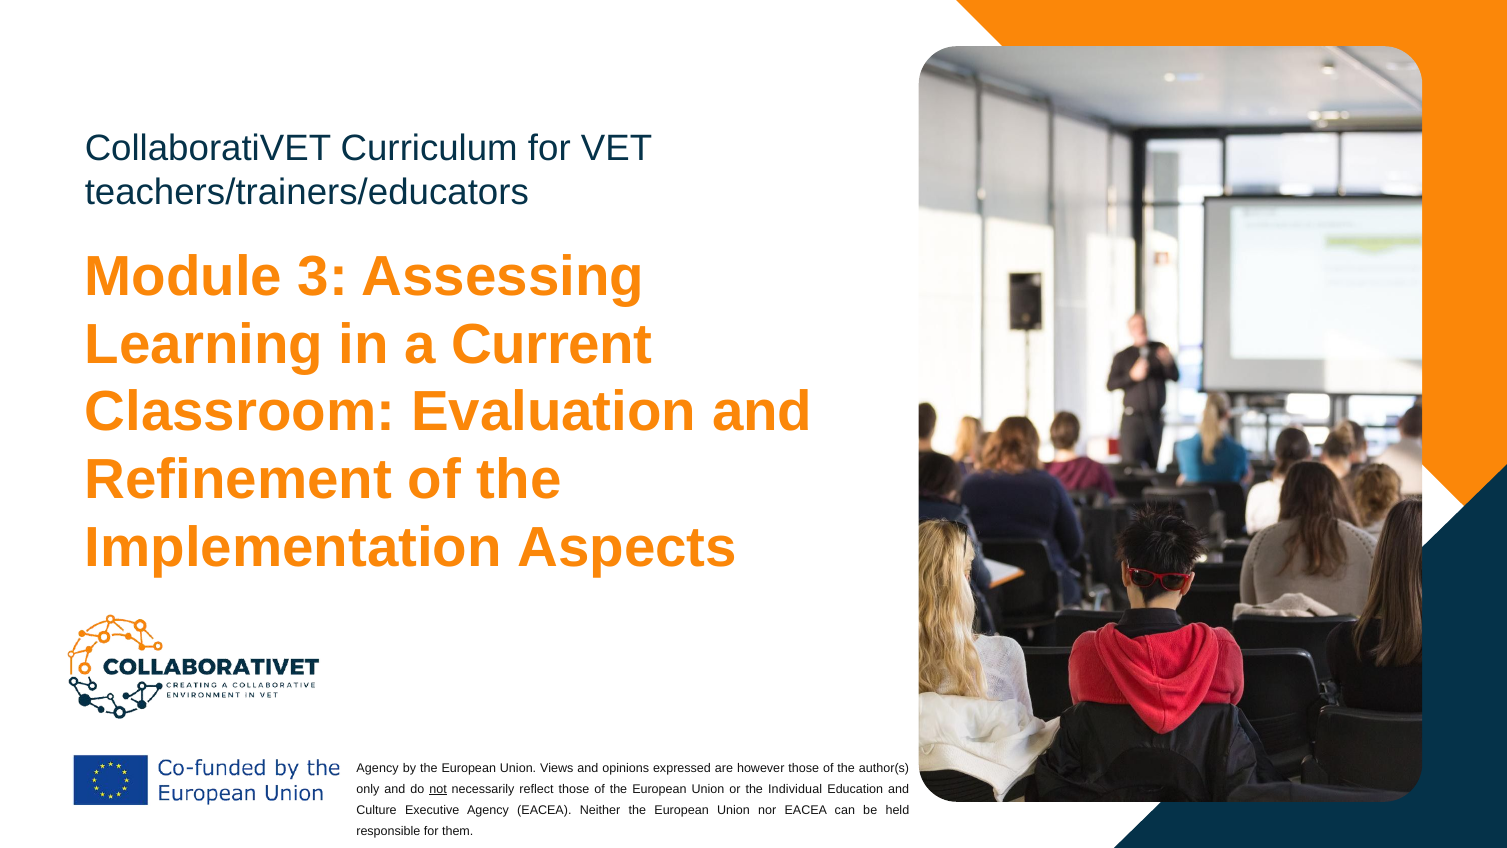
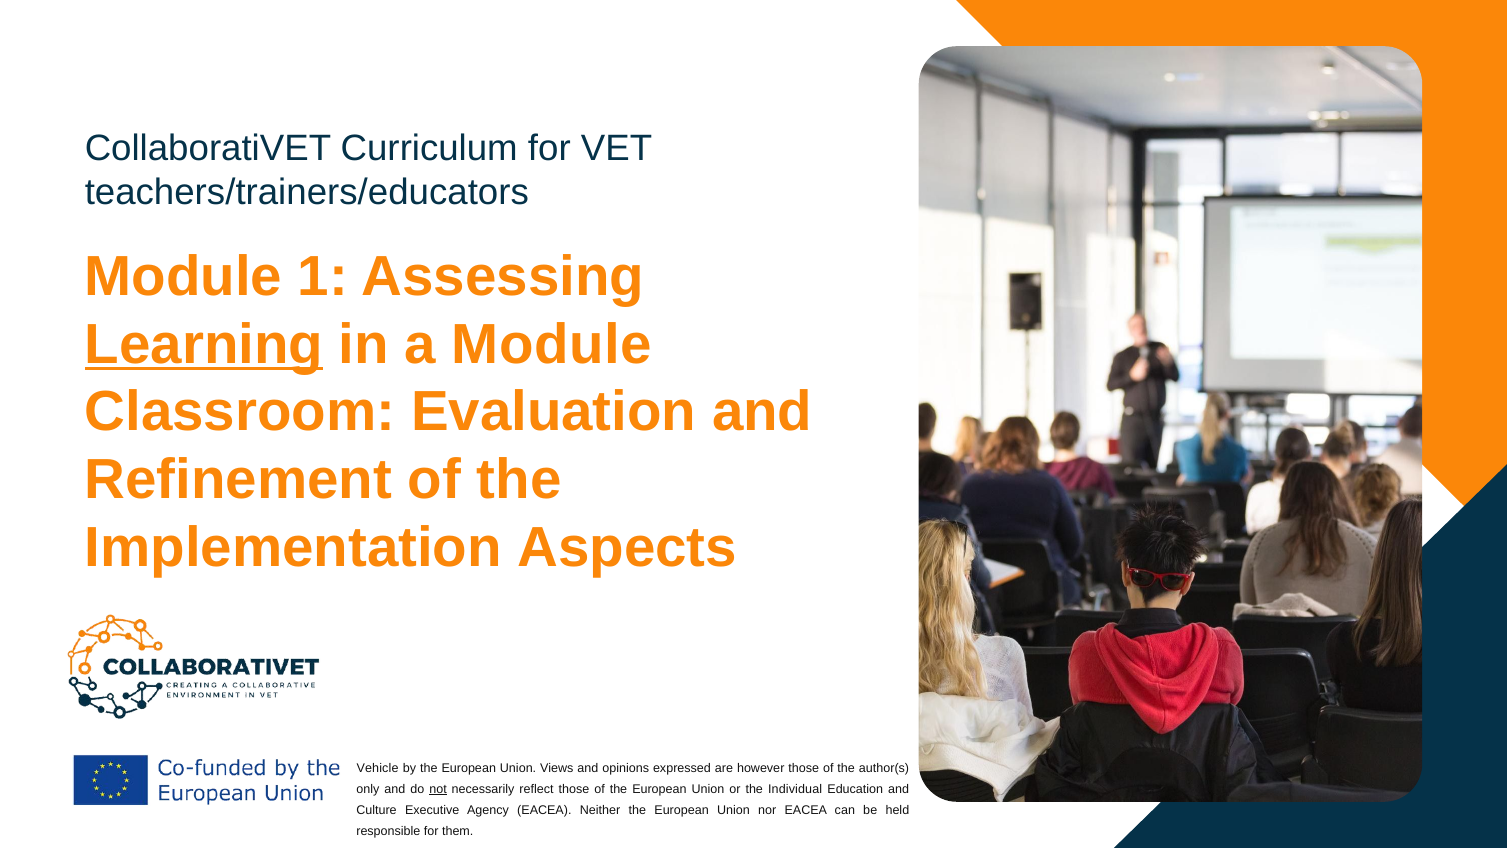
3: 3 -> 1 (323, 276)
Learning underline: none -> present (204, 344)
a Current: Current -> Module (552, 344)
Agency: Agency -> Vehicle (378, 768)
